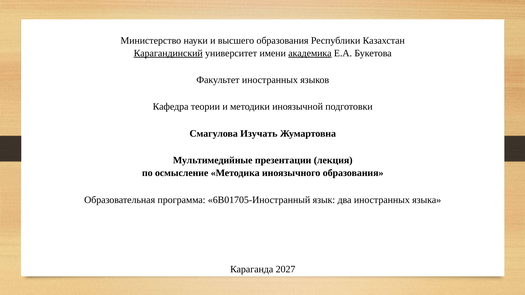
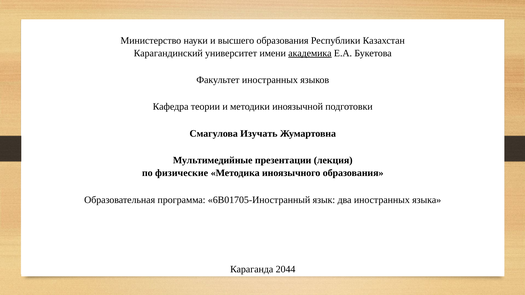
Карагандинский underline: present -> none (168, 53)
осмысление: осмысление -> физические (182, 173)
2027: 2027 -> 2044 (286, 269)
